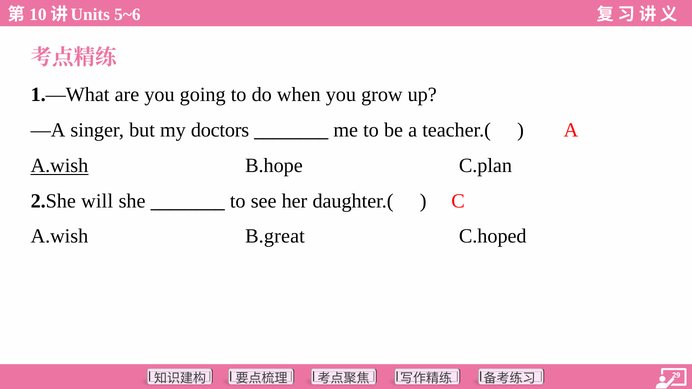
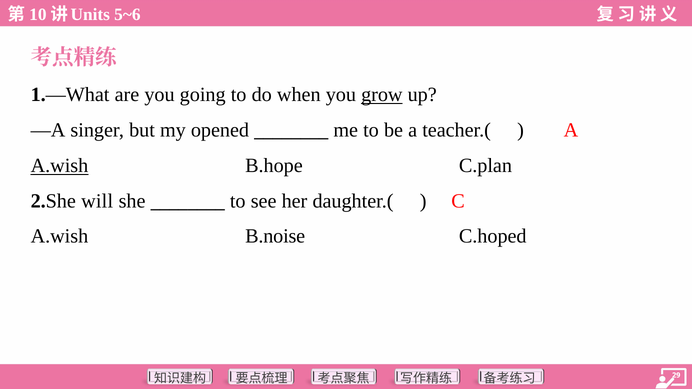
grow underline: none -> present (382, 95)
doctors: doctors -> opened (220, 130)
B.great: B.great -> B.noise (275, 236)
